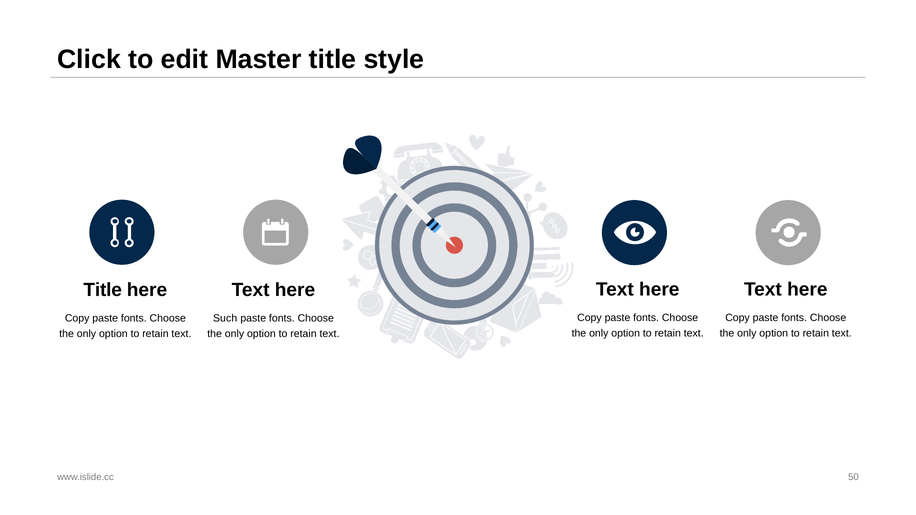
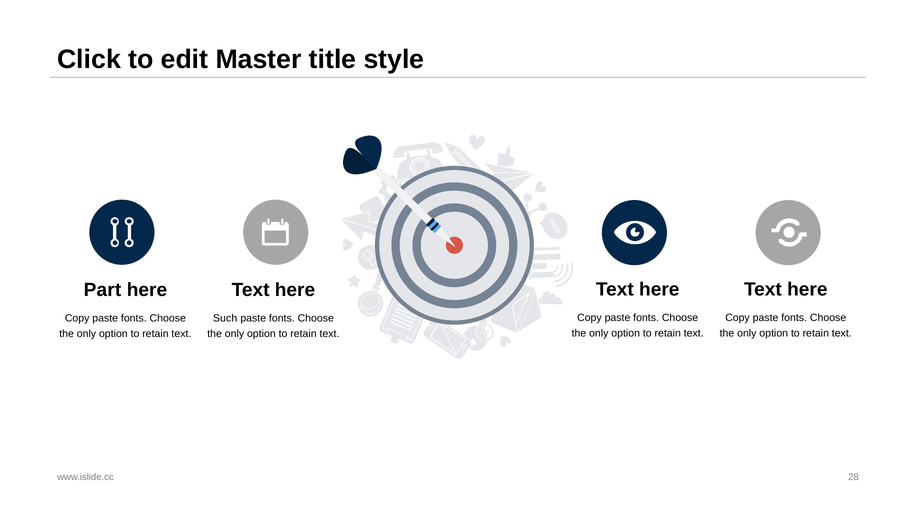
Title: Title -> Part (103, 290)
50: 50 -> 28 (853, 477)
